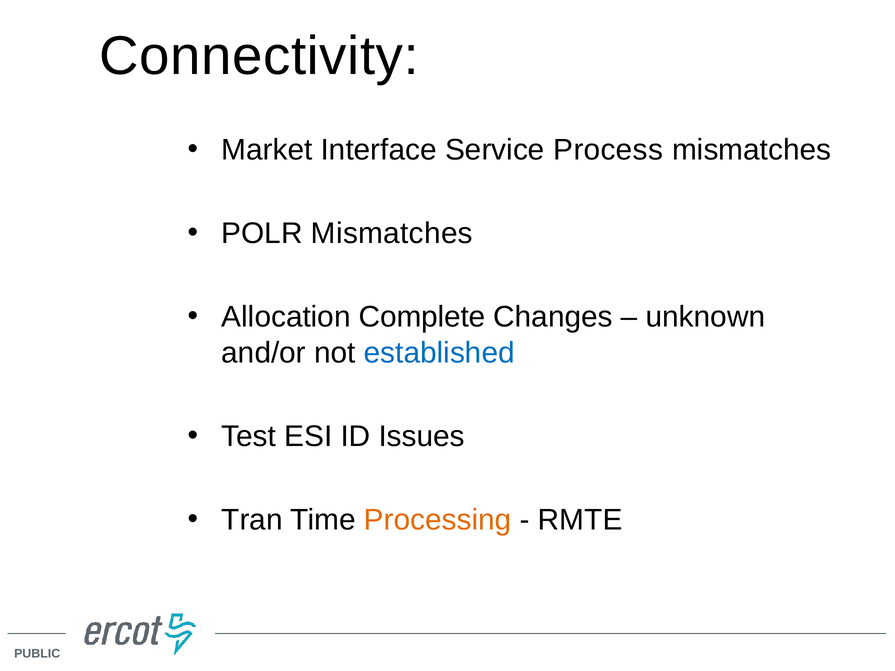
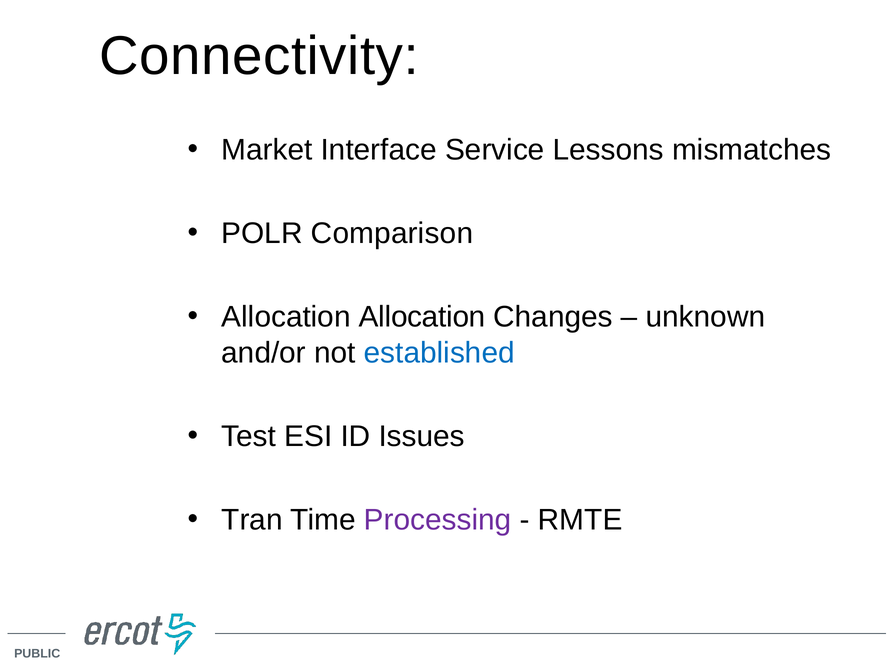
Process: Process -> Lessons (608, 150)
POLR Mismatches: Mismatches -> Comparison (392, 234)
Allocation Complete: Complete -> Allocation (422, 317)
Processing colour: orange -> purple (438, 520)
